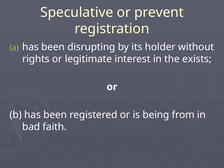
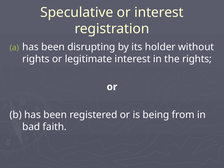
or prevent: prevent -> interest (159, 12)
the exists: exists -> rights (197, 59)
